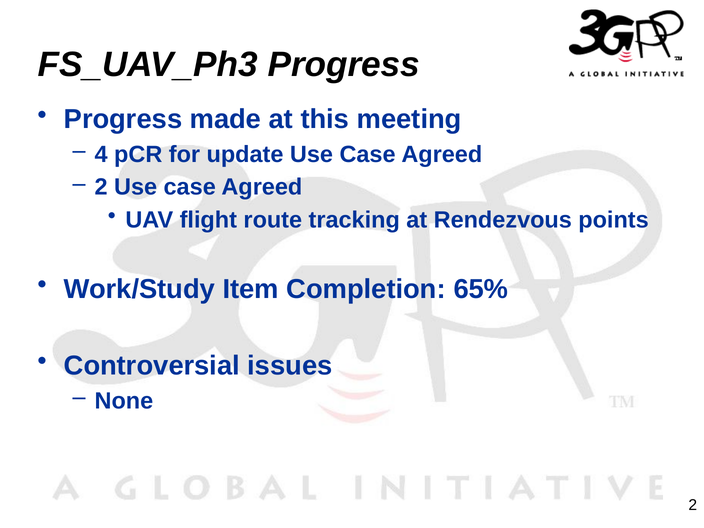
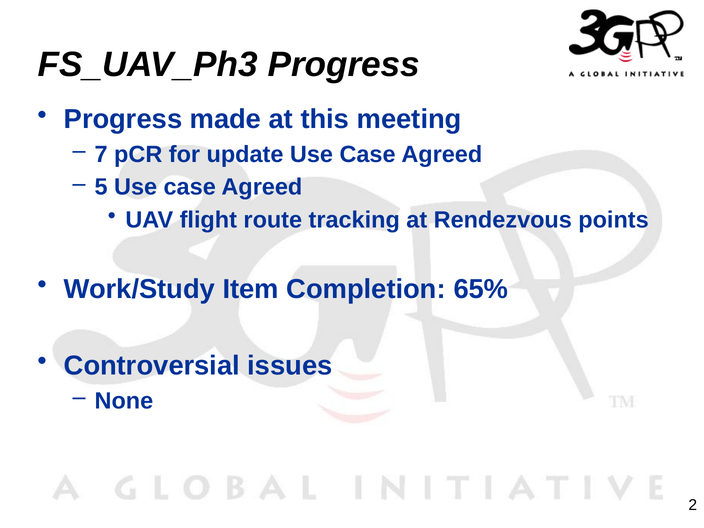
4: 4 -> 7 (101, 154)
2: 2 -> 5 (101, 187)
